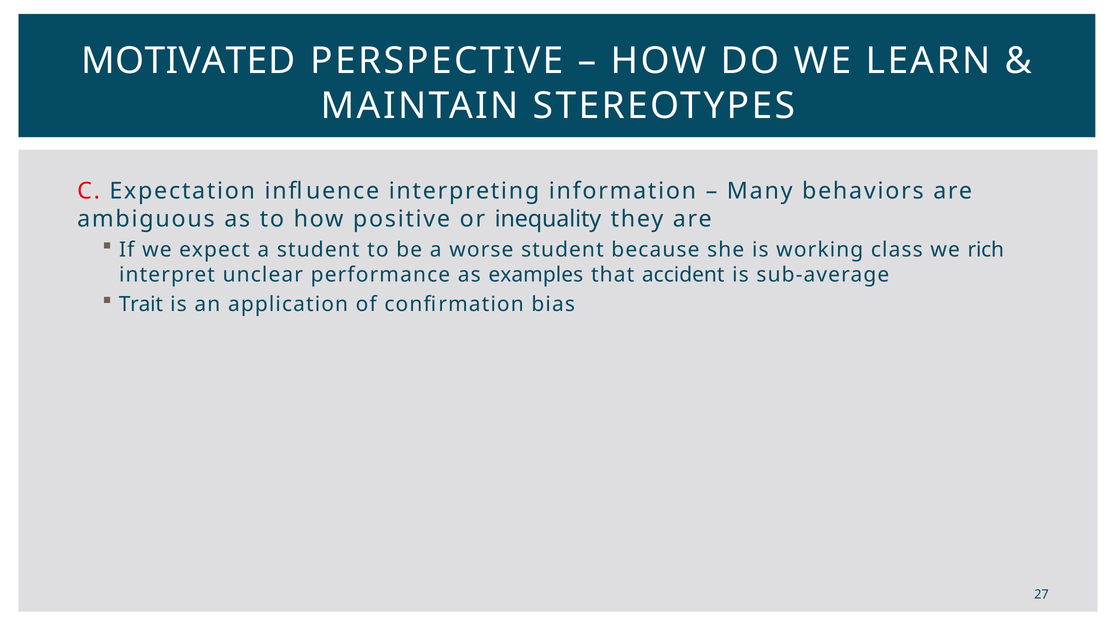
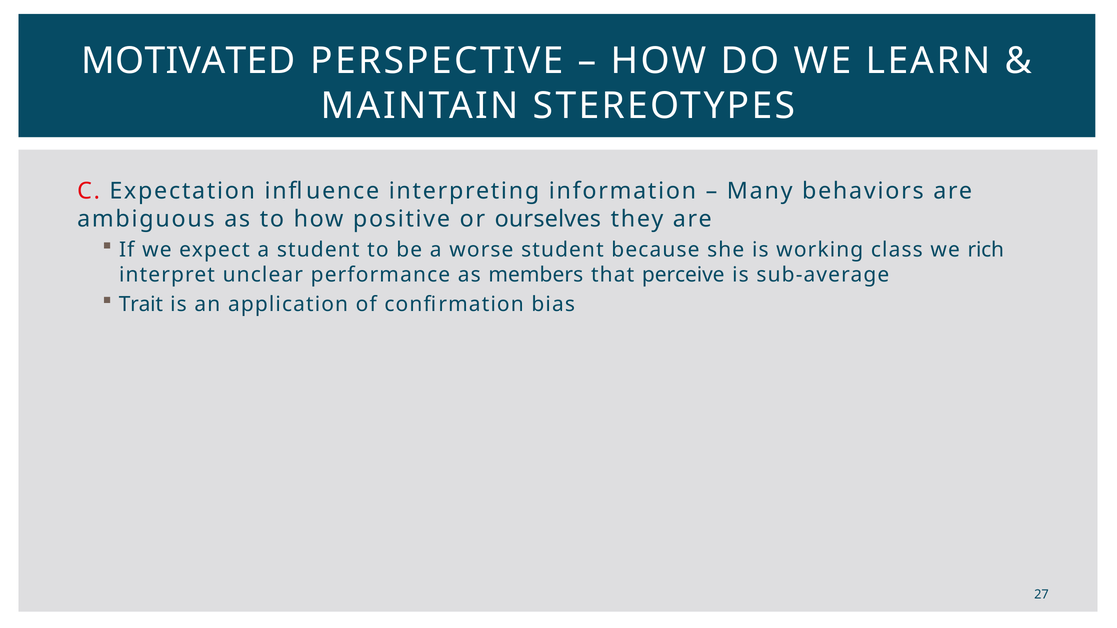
inequality: inequality -> ourselves (548, 219)
examples: examples -> members (536, 275)
accident: accident -> perceive (683, 275)
